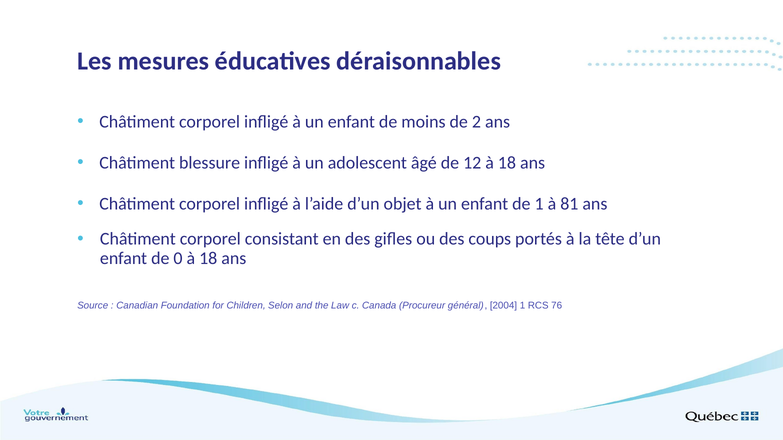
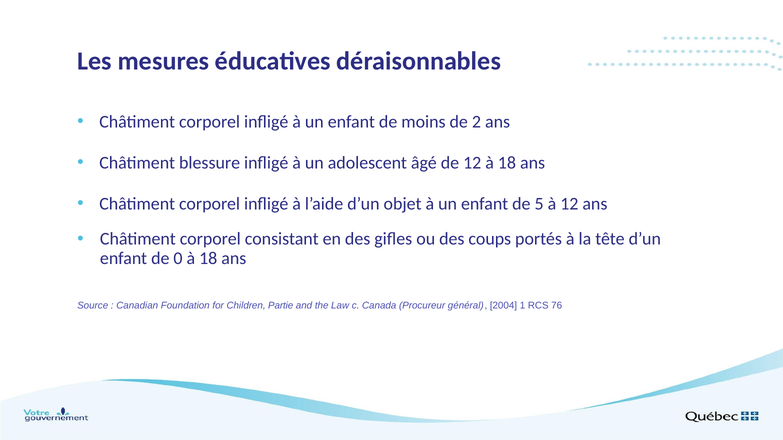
de 1: 1 -> 5 (539, 204)
à 81: 81 -> 12 (569, 204)
Selon: Selon -> Partie (281, 306)
